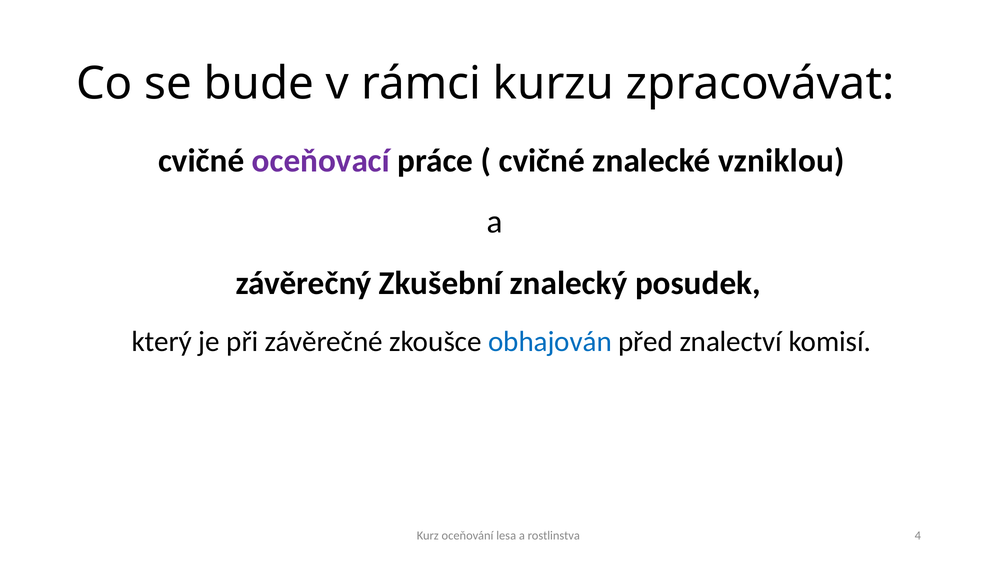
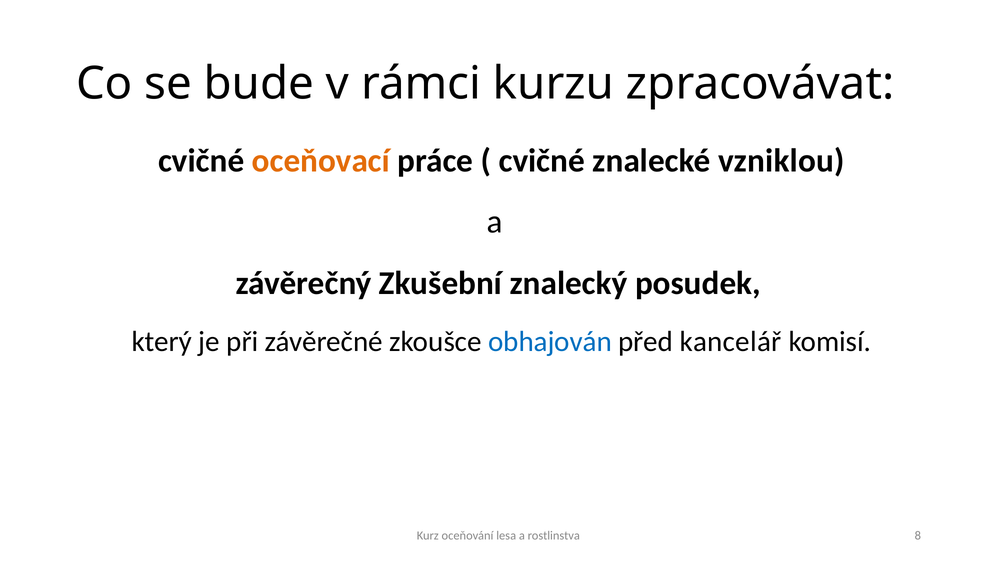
oceňovací colour: purple -> orange (321, 161)
znalectví: znalectví -> kancelář (731, 341)
4: 4 -> 8 (918, 535)
